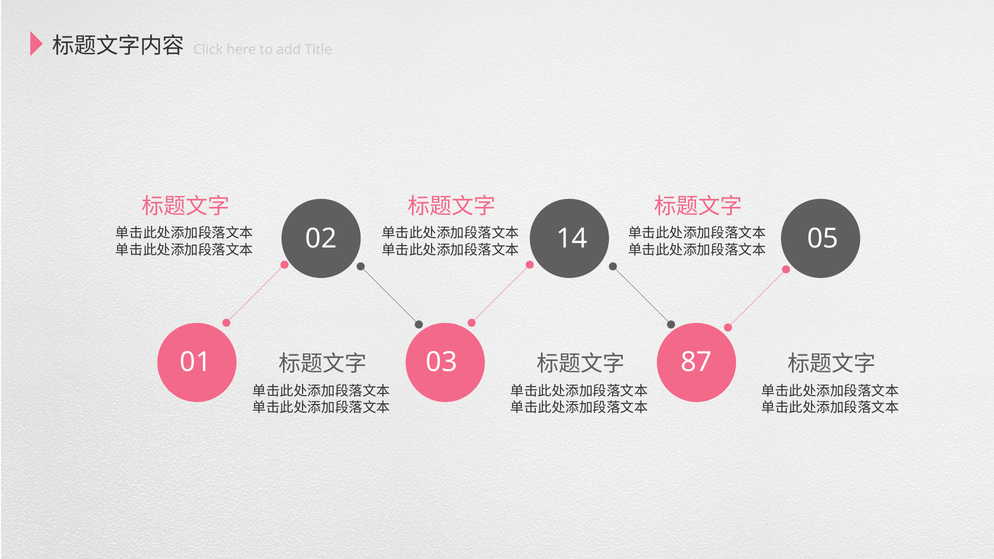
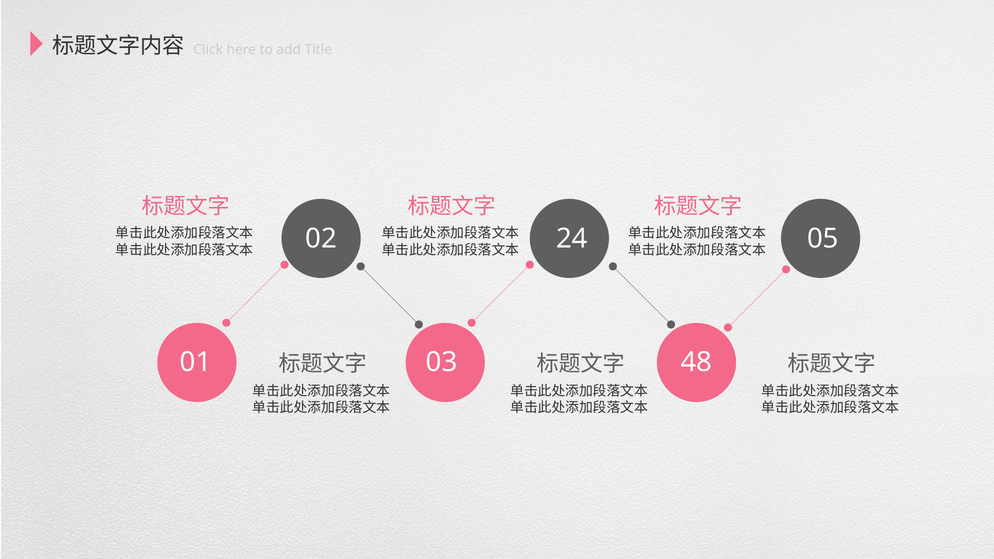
14: 14 -> 24 (572, 239)
87: 87 -> 48 (696, 362)
